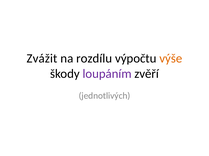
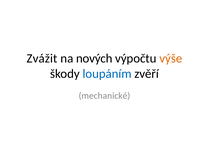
rozdílu: rozdílu -> nových (94, 59)
loupáním colour: purple -> blue (107, 74)
jednotlivých: jednotlivých -> mechanické (104, 96)
